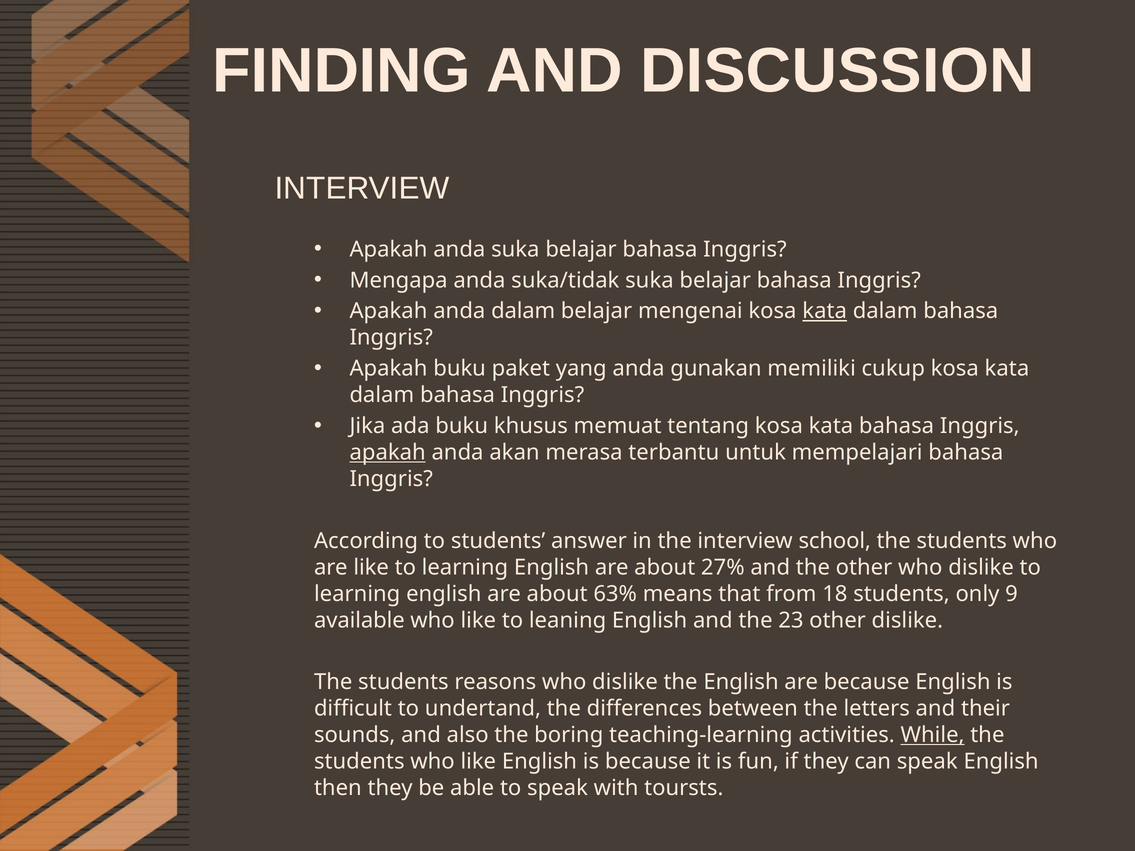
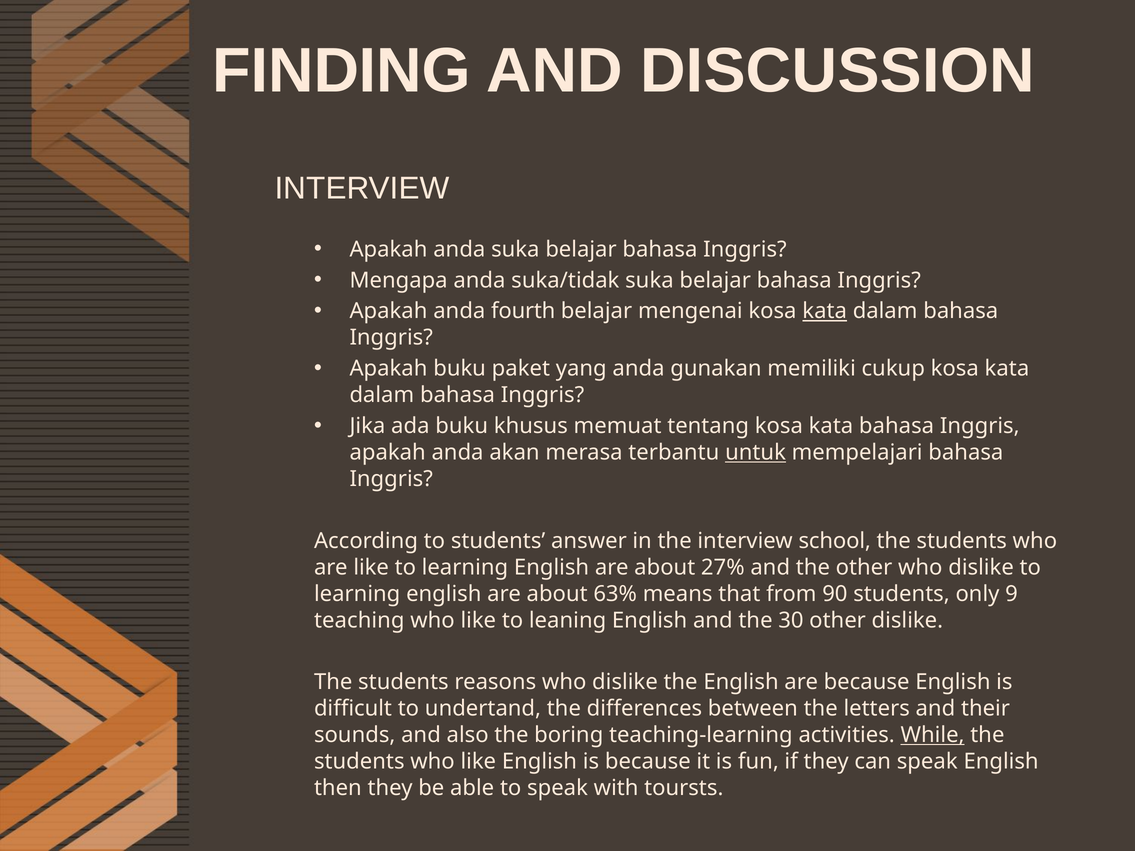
anda dalam: dalam -> fourth (523, 311)
apakah underline: present -> none (388, 453)
untuk underline: none -> present (756, 453)
18: 18 -> 90 (835, 594)
available: available -> teaching (359, 620)
23: 23 -> 30 (791, 620)
